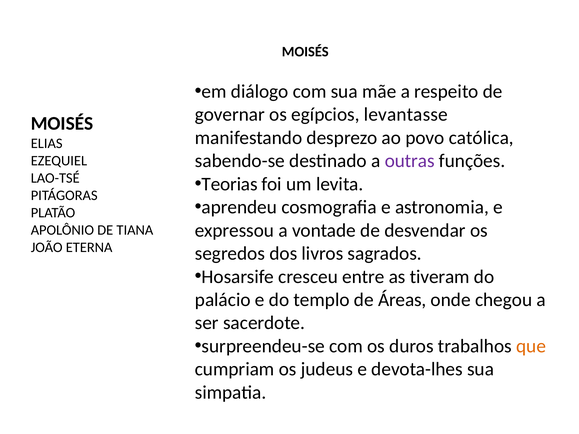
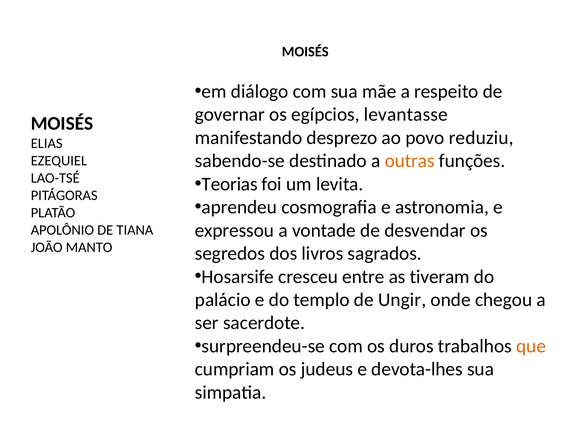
católica: católica -> reduziu (481, 138)
outras colour: purple -> orange (410, 161)
ETERNA: ETERNA -> MANTO (89, 248)
Áreas: Áreas -> Ungir (402, 300)
